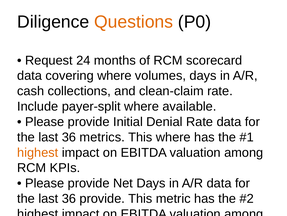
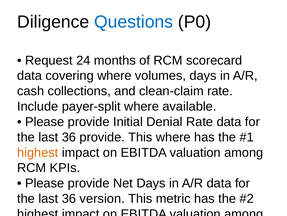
Questions colour: orange -> blue (134, 22)
36 metrics: metrics -> provide (102, 137)
36 provide: provide -> version (102, 198)
